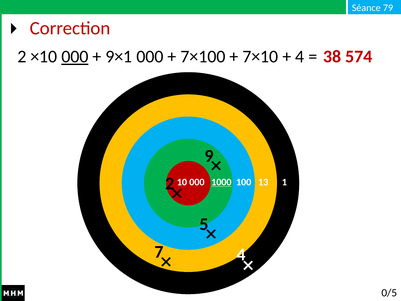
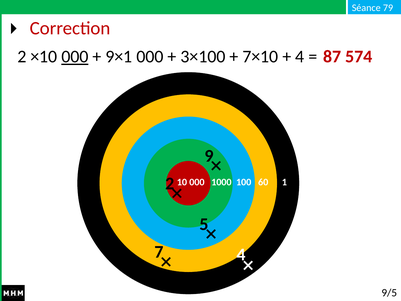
7×100: 7×100 -> 3×100 (203, 57)
38: 38 -> 87 (332, 56)
1000 underline: present -> none (221, 182)
13: 13 -> 60 (263, 182)
0/5: 0/5 -> 9/5 (389, 293)
